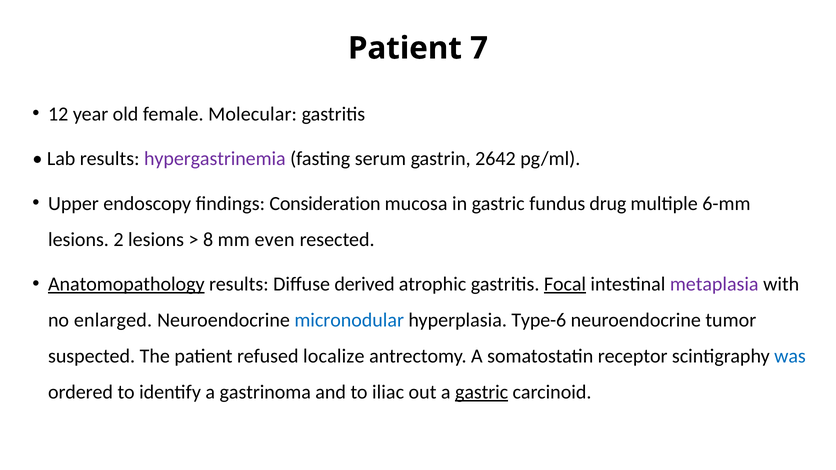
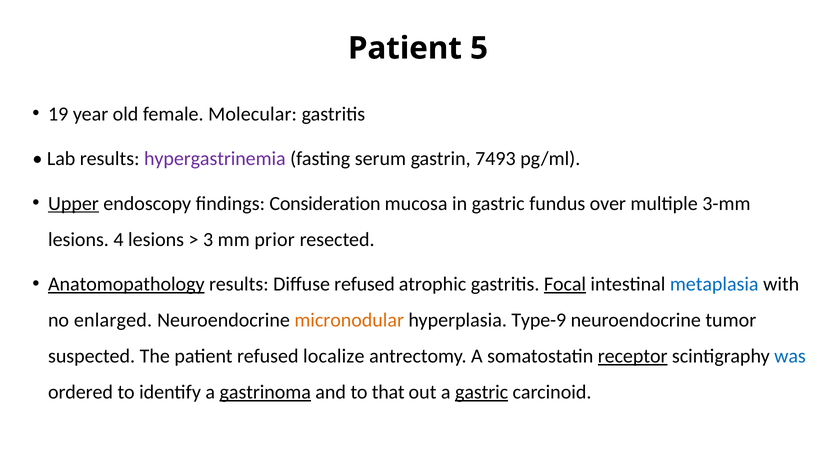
7: 7 -> 5 (479, 48)
12: 12 -> 19 (58, 114)
2642: 2642 -> 7493 (495, 159)
Upper underline: none -> present (73, 204)
drug: drug -> over (608, 204)
6-mm: 6-mm -> 3-mm (726, 204)
2: 2 -> 4 (118, 240)
8: 8 -> 3 (208, 240)
even: even -> prior (275, 240)
Diffuse derived: derived -> refused (365, 284)
metaplasia colour: purple -> blue (714, 284)
micronodular colour: blue -> orange (349, 320)
Type-6: Type-6 -> Type-9 (539, 320)
receptor underline: none -> present (633, 356)
gastrinoma underline: none -> present (265, 392)
iliac: iliac -> that (388, 392)
